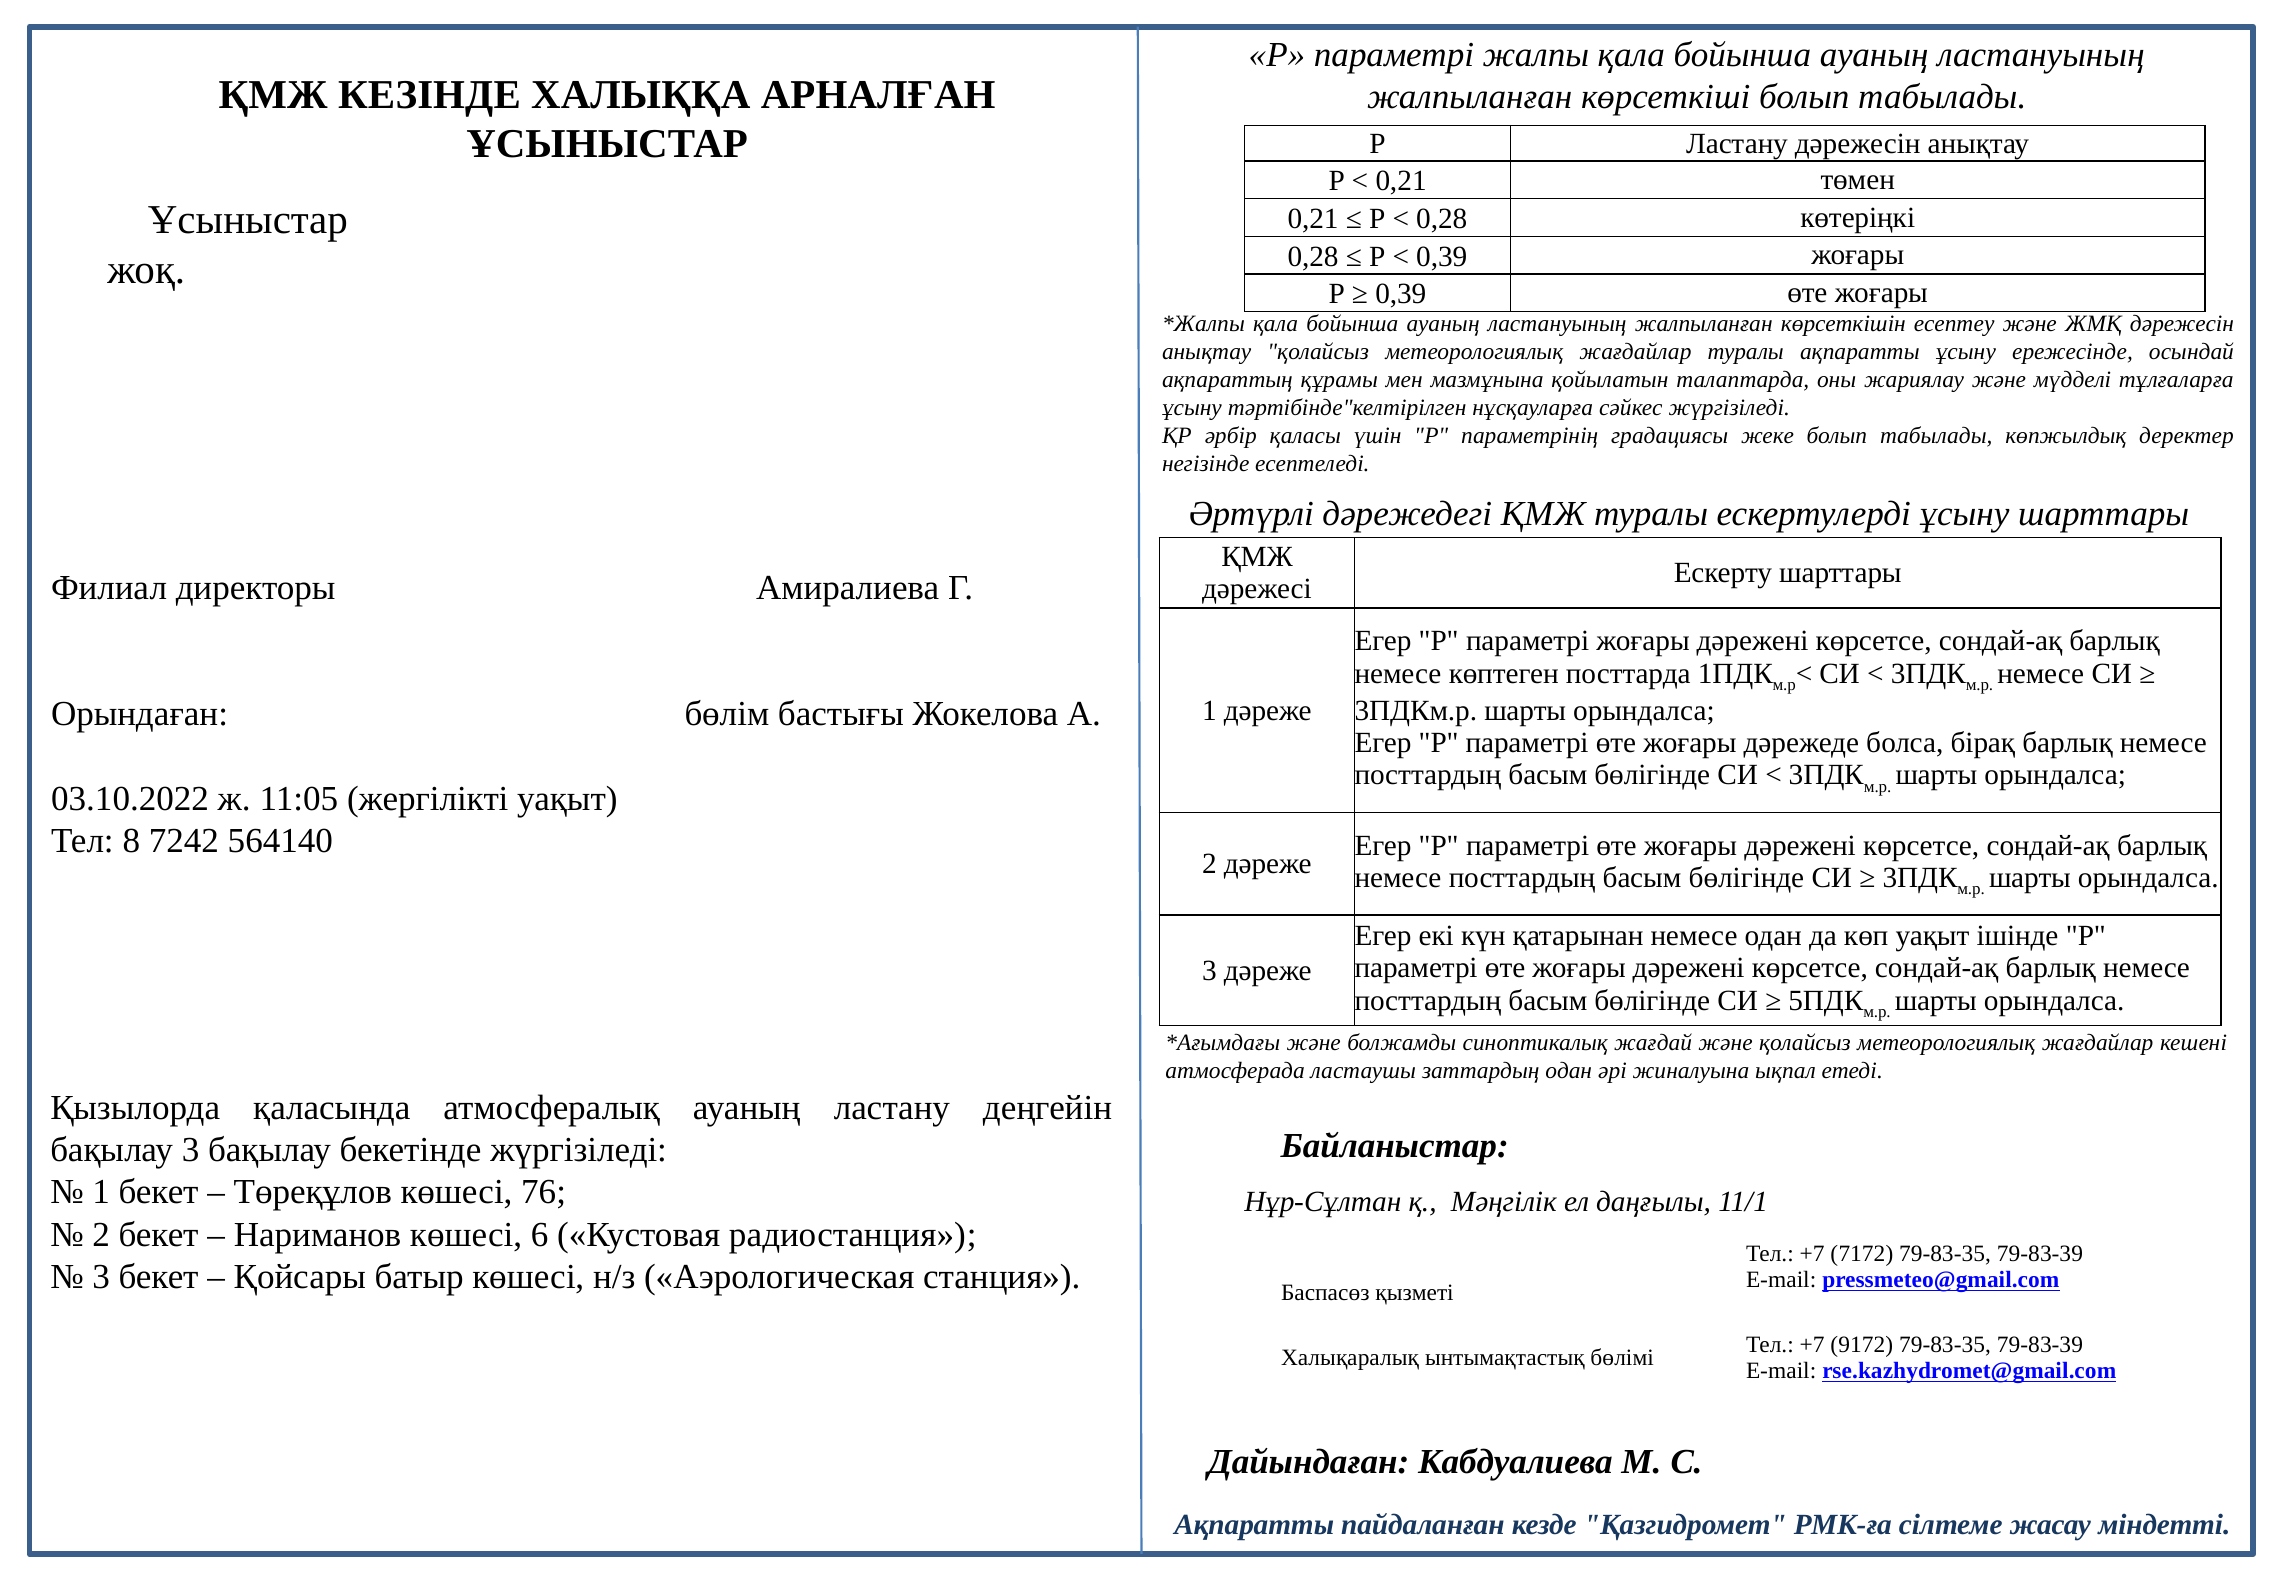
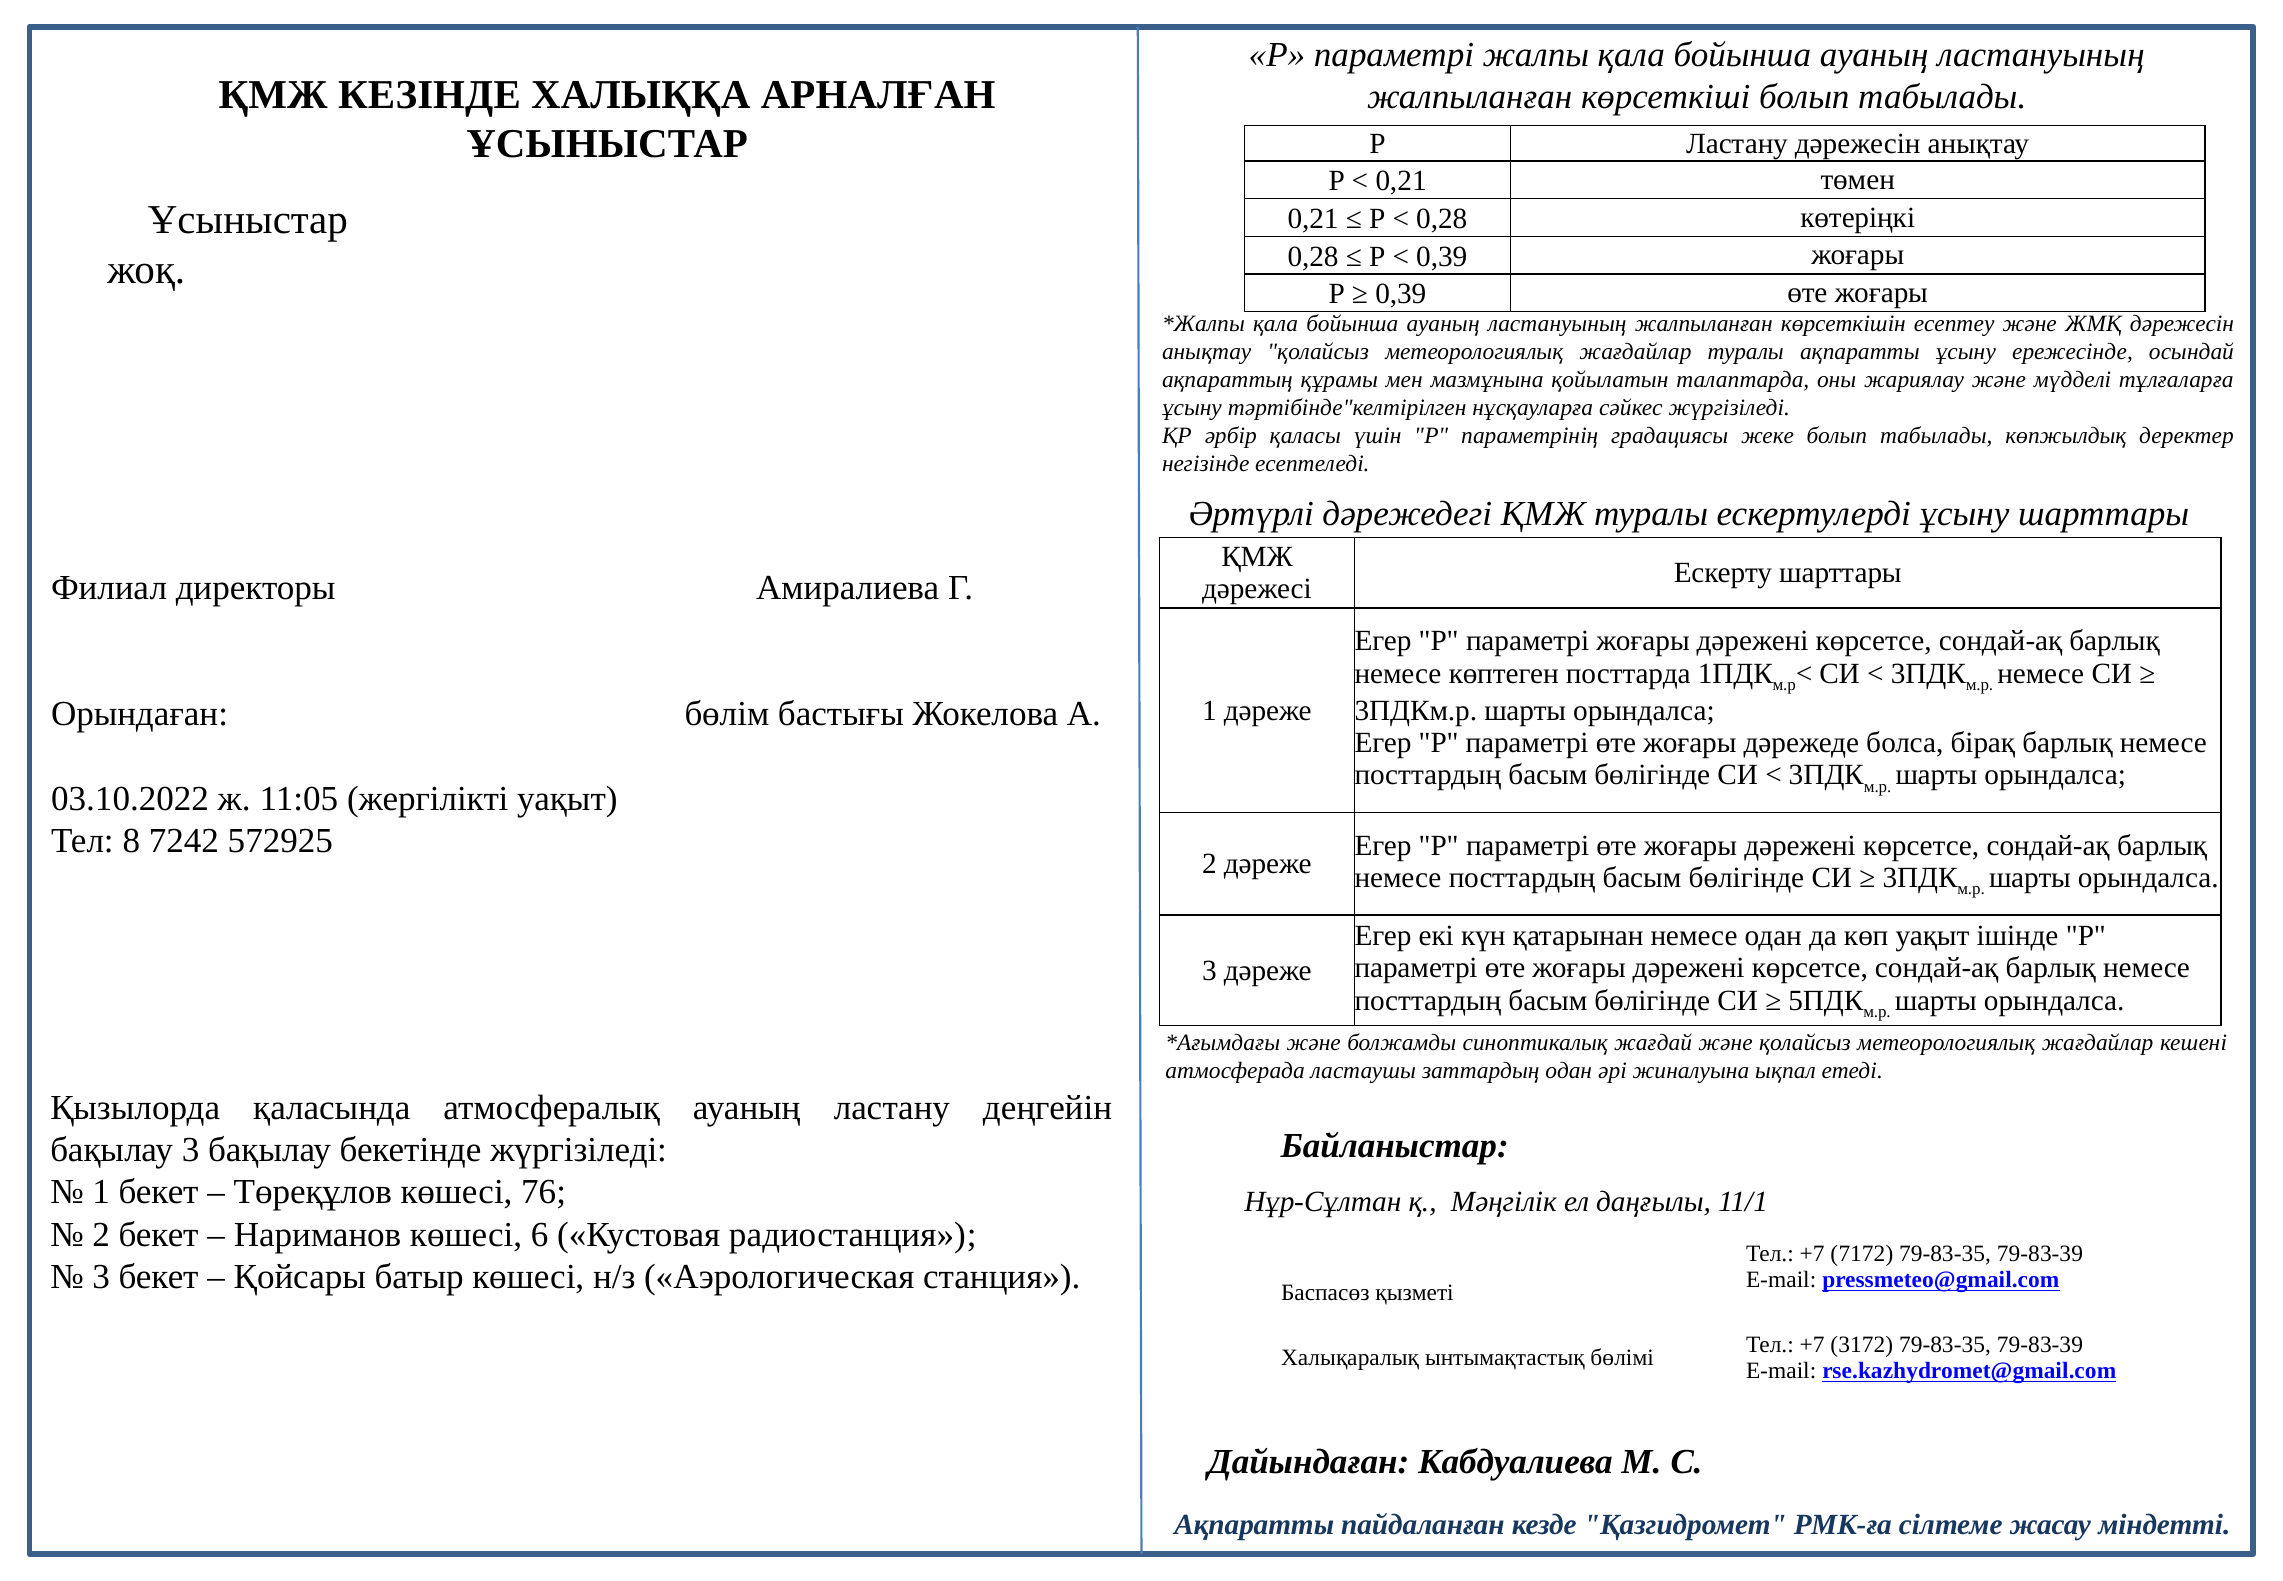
564140: 564140 -> 572925 (280, 840)
9172: 9172 -> 3172 (1862, 1345)
